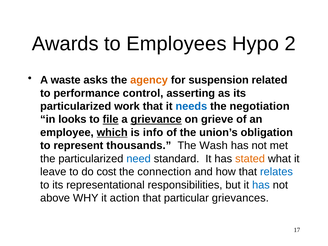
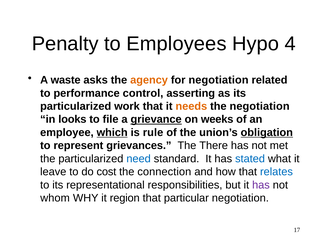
Awards: Awards -> Penalty (65, 44)
2: 2 -> 4 (290, 44)
for suspension: suspension -> negotiation (219, 80)
needs colour: blue -> orange (191, 106)
file underline: present -> none (111, 119)
grieve: grieve -> weeks (217, 119)
info: info -> rule (153, 133)
obligation underline: none -> present (267, 133)
thousands: thousands -> grievances (139, 146)
Wash: Wash -> There (214, 146)
stated colour: orange -> blue (250, 159)
has colour: blue -> purple (261, 185)
above: above -> whom (55, 198)
action: action -> region (125, 198)
particular grievances: grievances -> negotiation (240, 198)
